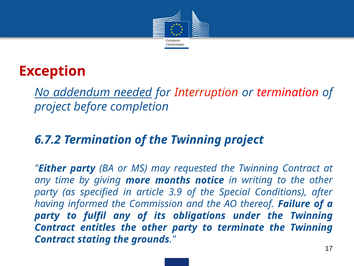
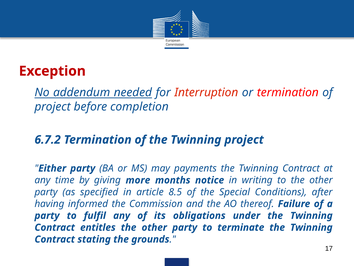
requested: requested -> payments (195, 168)
3.9: 3.9 -> 8.5 (175, 192)
